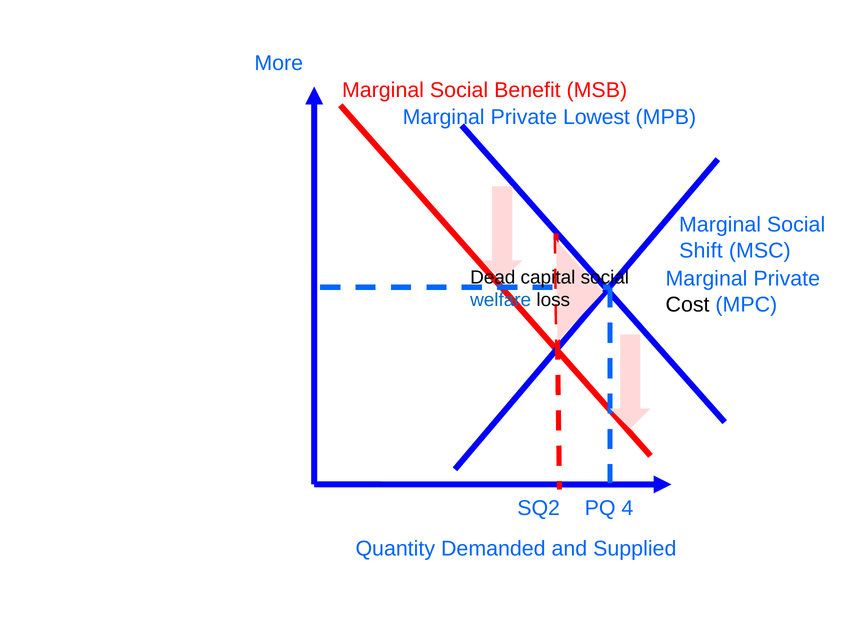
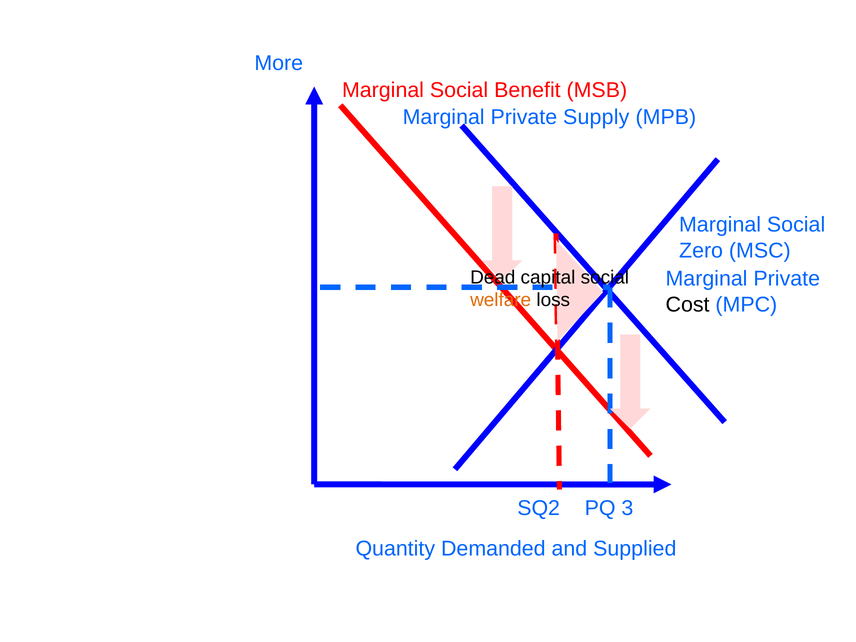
Lowest: Lowest -> Supply (596, 117)
Shift: Shift -> Zero (701, 251)
welfare colour: blue -> orange (501, 300)
4: 4 -> 3 (627, 508)
